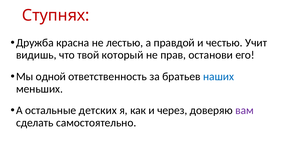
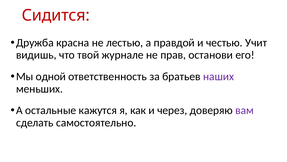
Ступнях: Ступнях -> Сидится (56, 15)
который: который -> журнале (123, 55)
наших colour: blue -> purple (219, 76)
детских: детских -> кажутся (98, 110)
